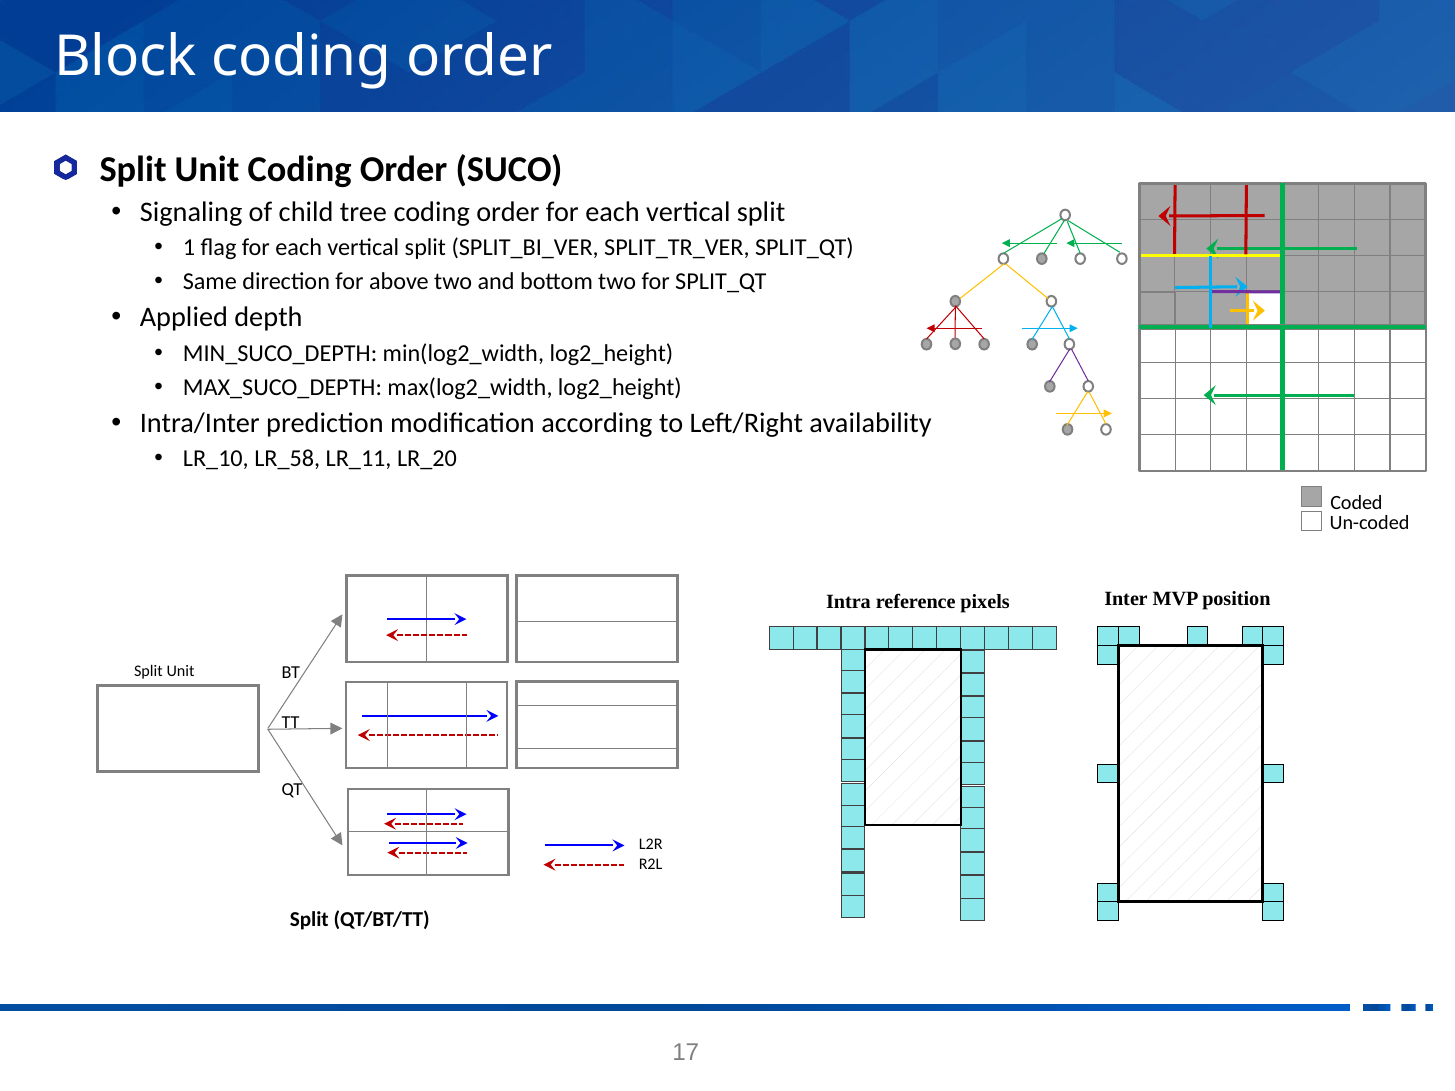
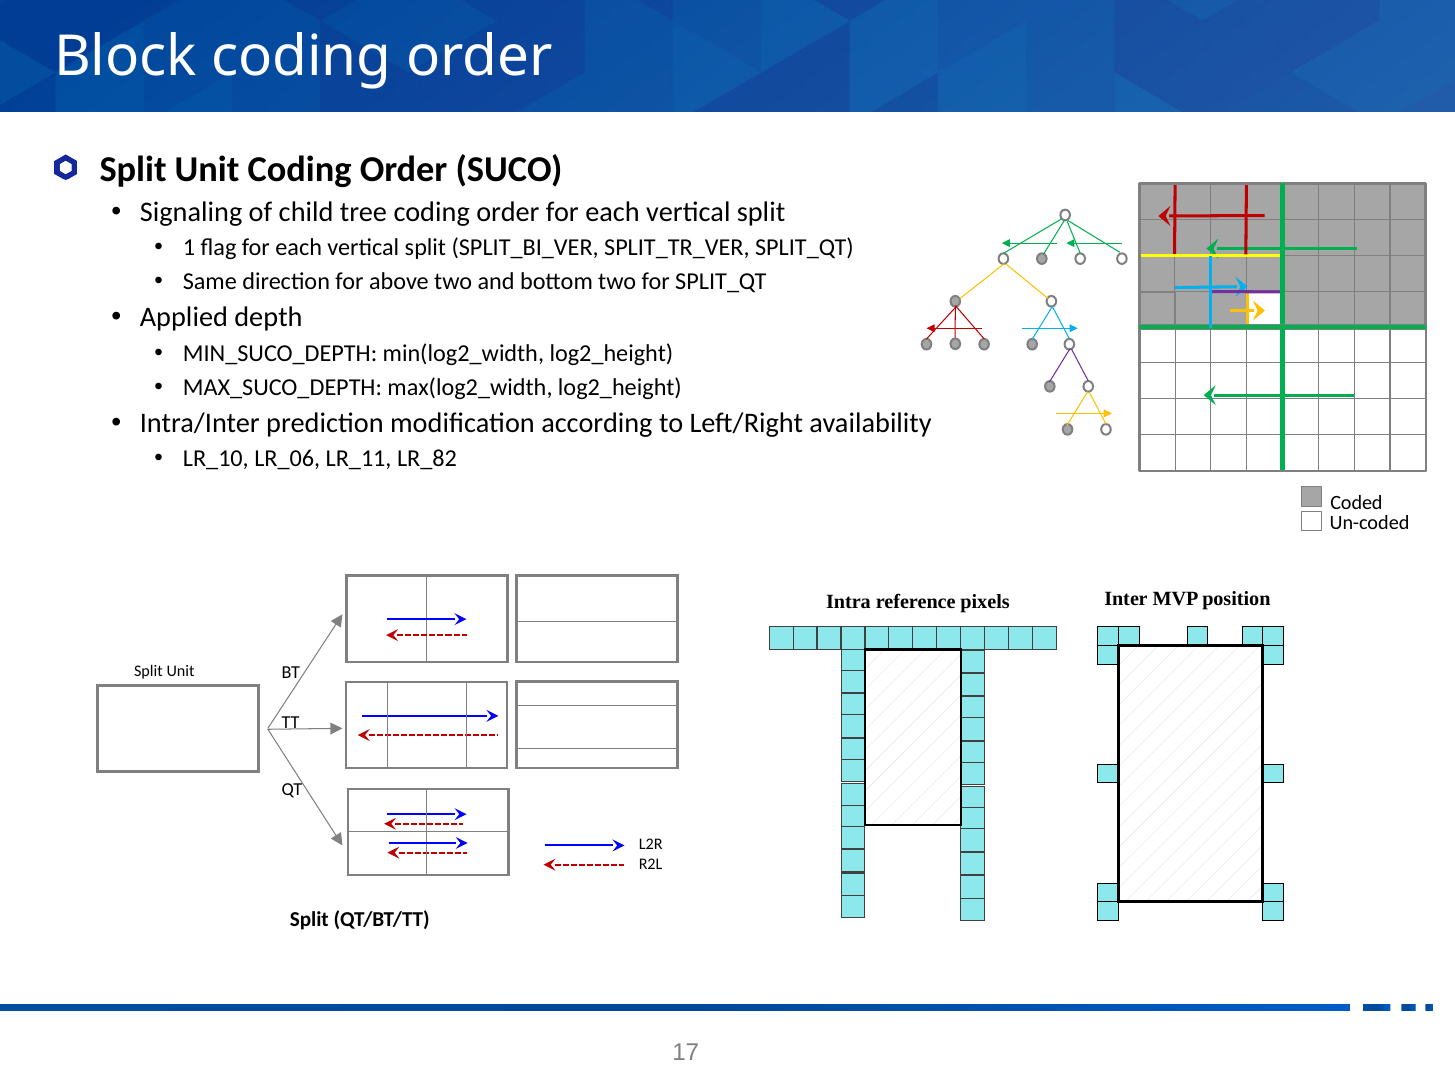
LR_58: LR_58 -> LR_06 (287, 459)
LR_20: LR_20 -> LR_82 (427, 459)
